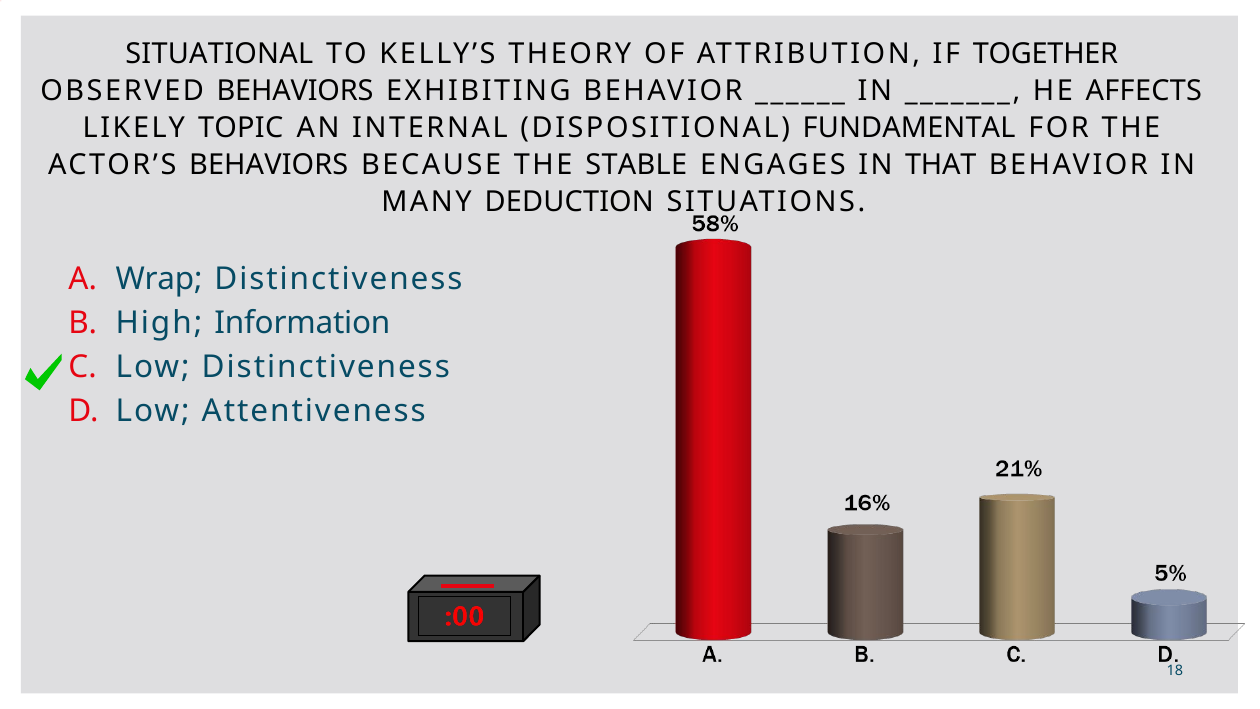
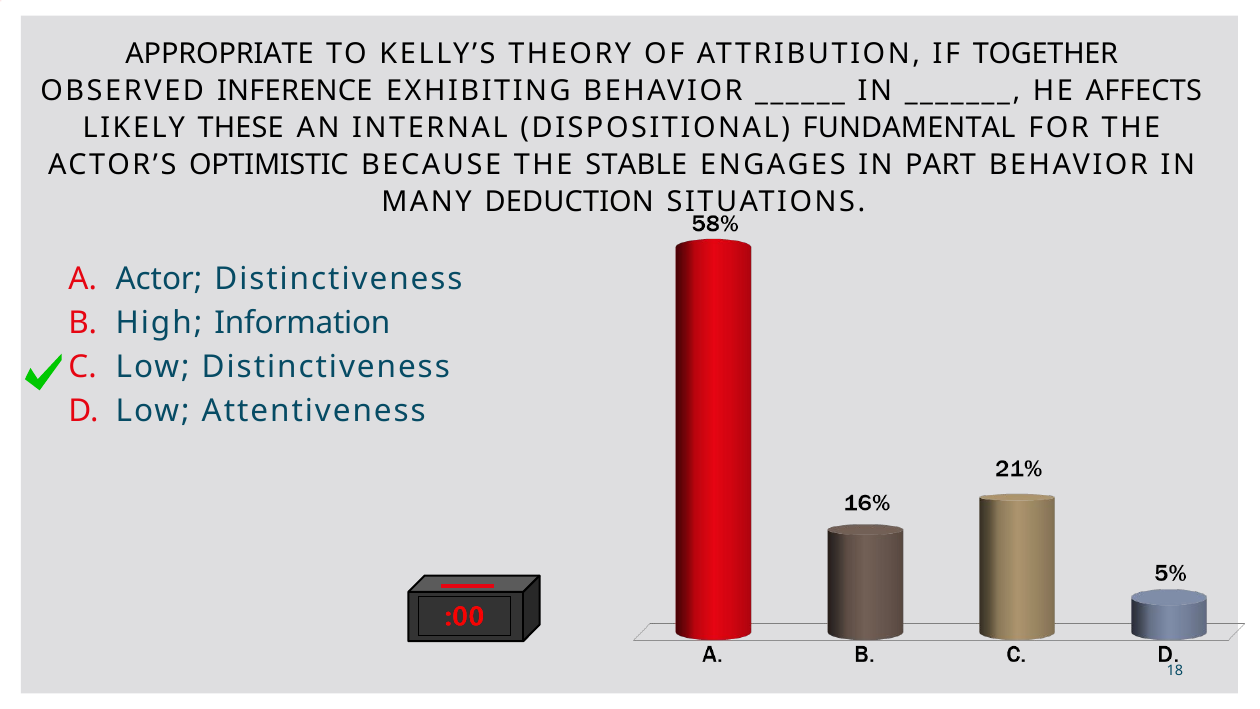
SITUATIONAL: SITUATIONAL -> APPROPRIATE (219, 54)
OBSERVED BEHAVIORS: BEHAVIORS -> INFERENCE (295, 91)
TOPIC: TOPIC -> THESE (241, 128)
ACTOR’S BEHAVIORS: BEHAVIORS -> OPTIMISTIC (269, 165)
THAT: THAT -> PART (941, 165)
Wrap: Wrap -> Actor (159, 279)
